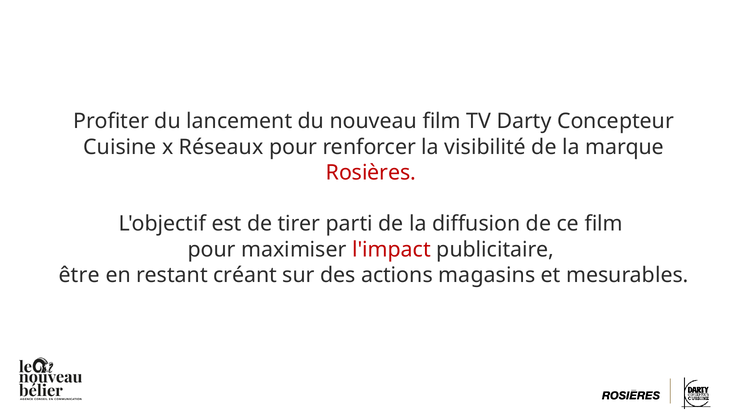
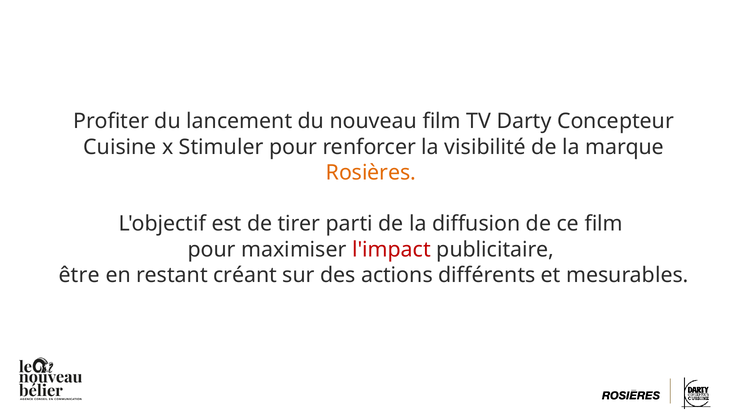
Réseaux: Réseaux -> Stimuler (221, 147)
Rosières colour: red -> orange (371, 173)
magasins: magasins -> différents (487, 275)
